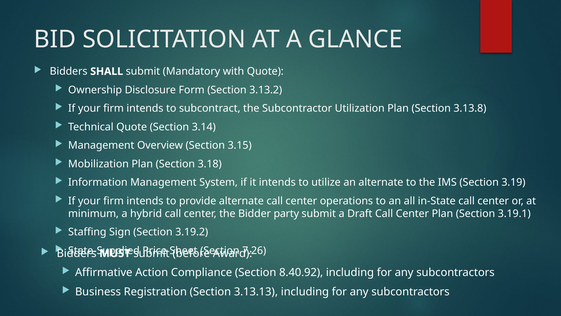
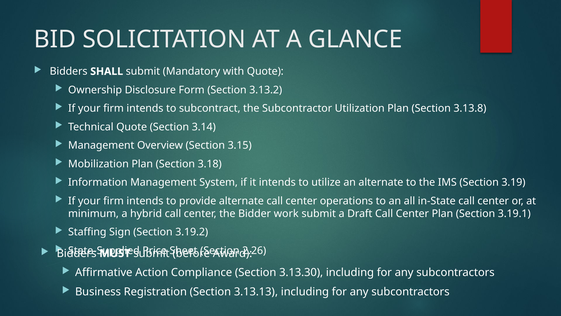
party: party -> work (286, 213)
7.26: 7.26 -> 2.26 (254, 250)
8.40.92: 8.40.92 -> 3.13.30 (301, 272)
